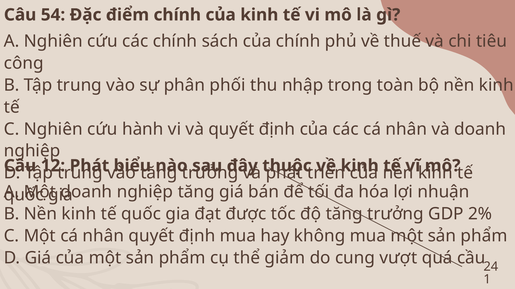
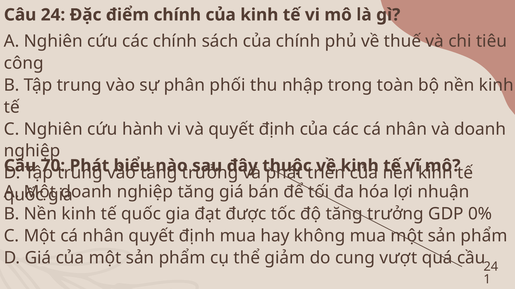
Câu 54: 54 -> 24 (53, 15)
12: 12 -> 70 (53, 166)
2%: 2% -> 0% (480, 214)
